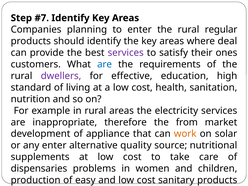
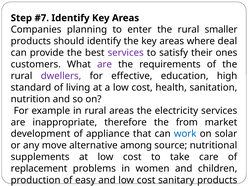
regular: regular -> smaller (221, 30)
are colour: blue -> purple (105, 64)
work colour: orange -> blue (185, 134)
any enter: enter -> move (54, 145)
quality: quality -> among (136, 145)
dispensaries: dispensaries -> replacement (39, 169)
